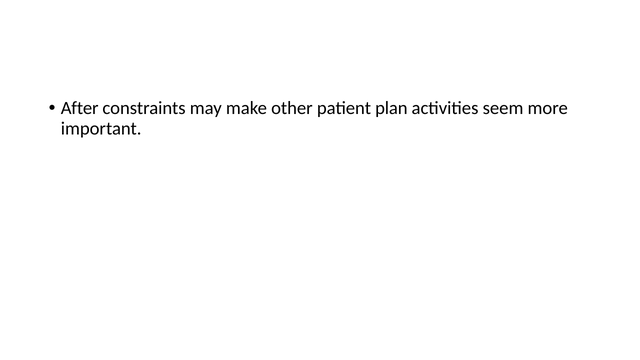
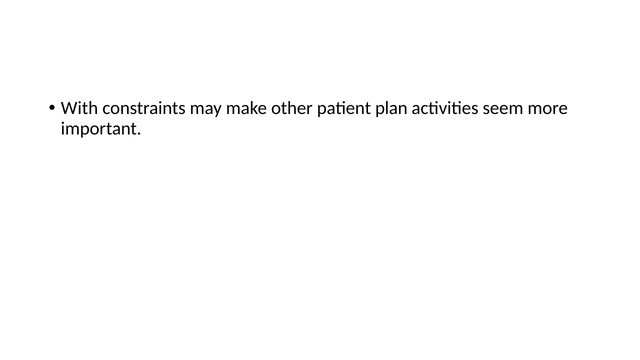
After: After -> With (79, 108)
